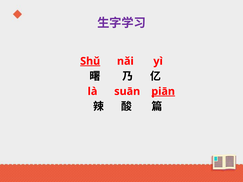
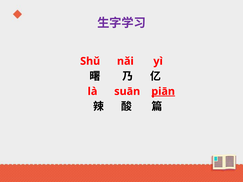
Shǔ underline: present -> none (90, 61)
